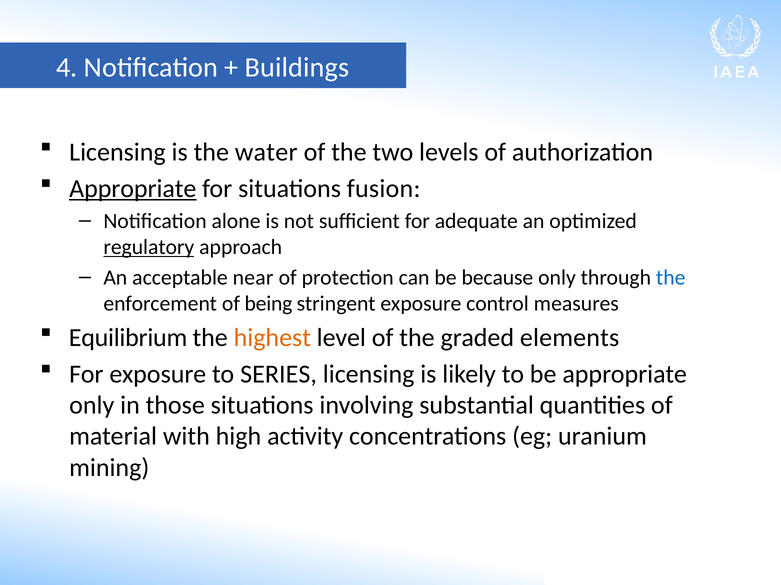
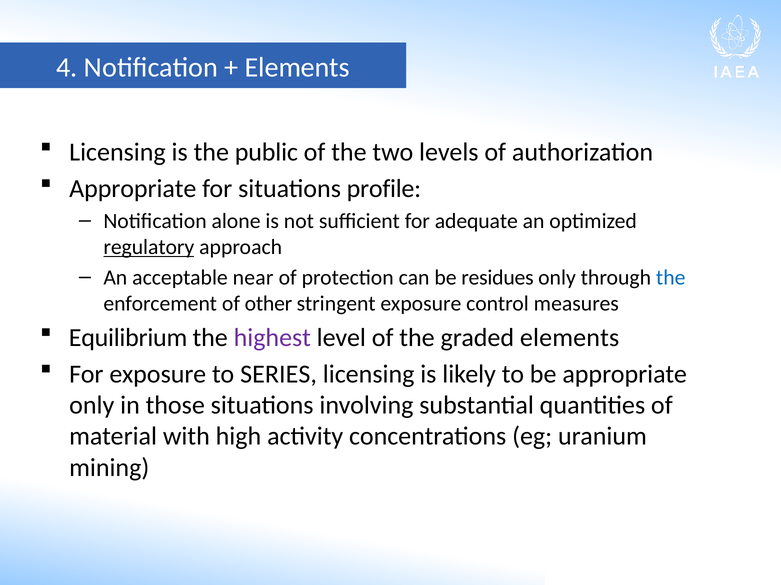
Buildings: Buildings -> Elements (297, 67)
water: water -> public (266, 152)
Appropriate underline: present -> none (133, 189)
fusion: fusion -> profile (384, 189)
because: because -> residues (497, 278)
being: being -> other (268, 304)
highest colour: orange -> purple (272, 338)
